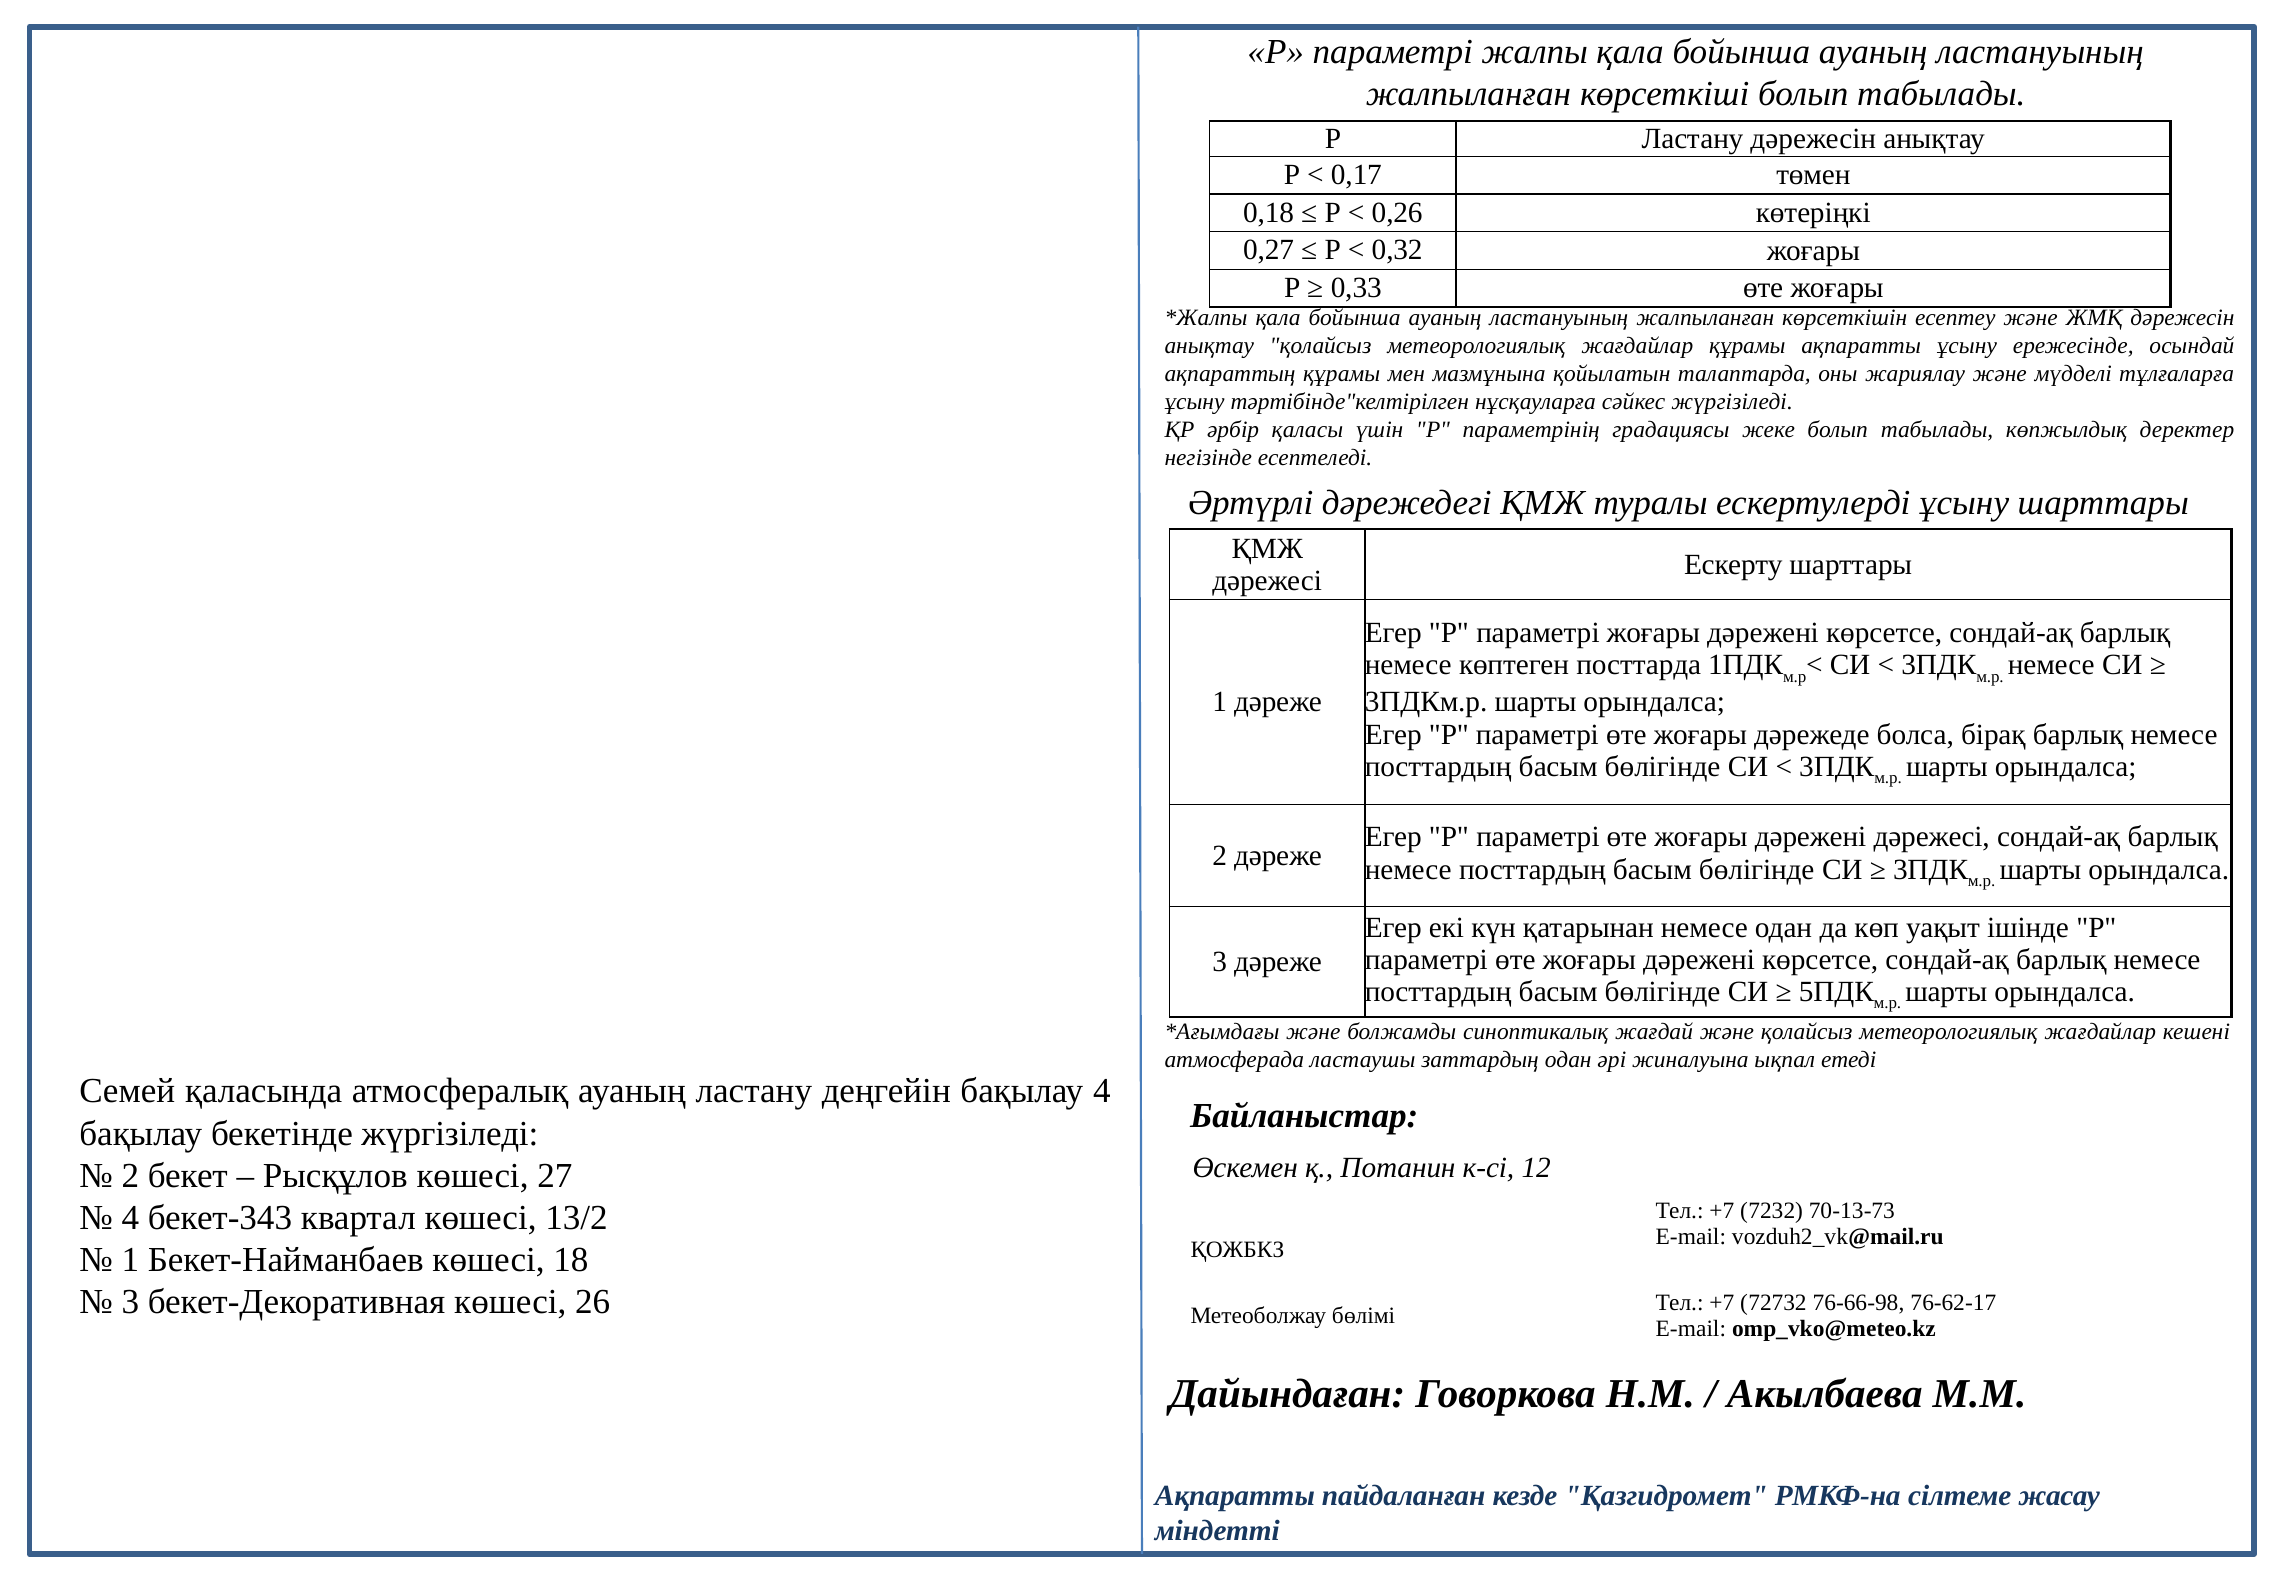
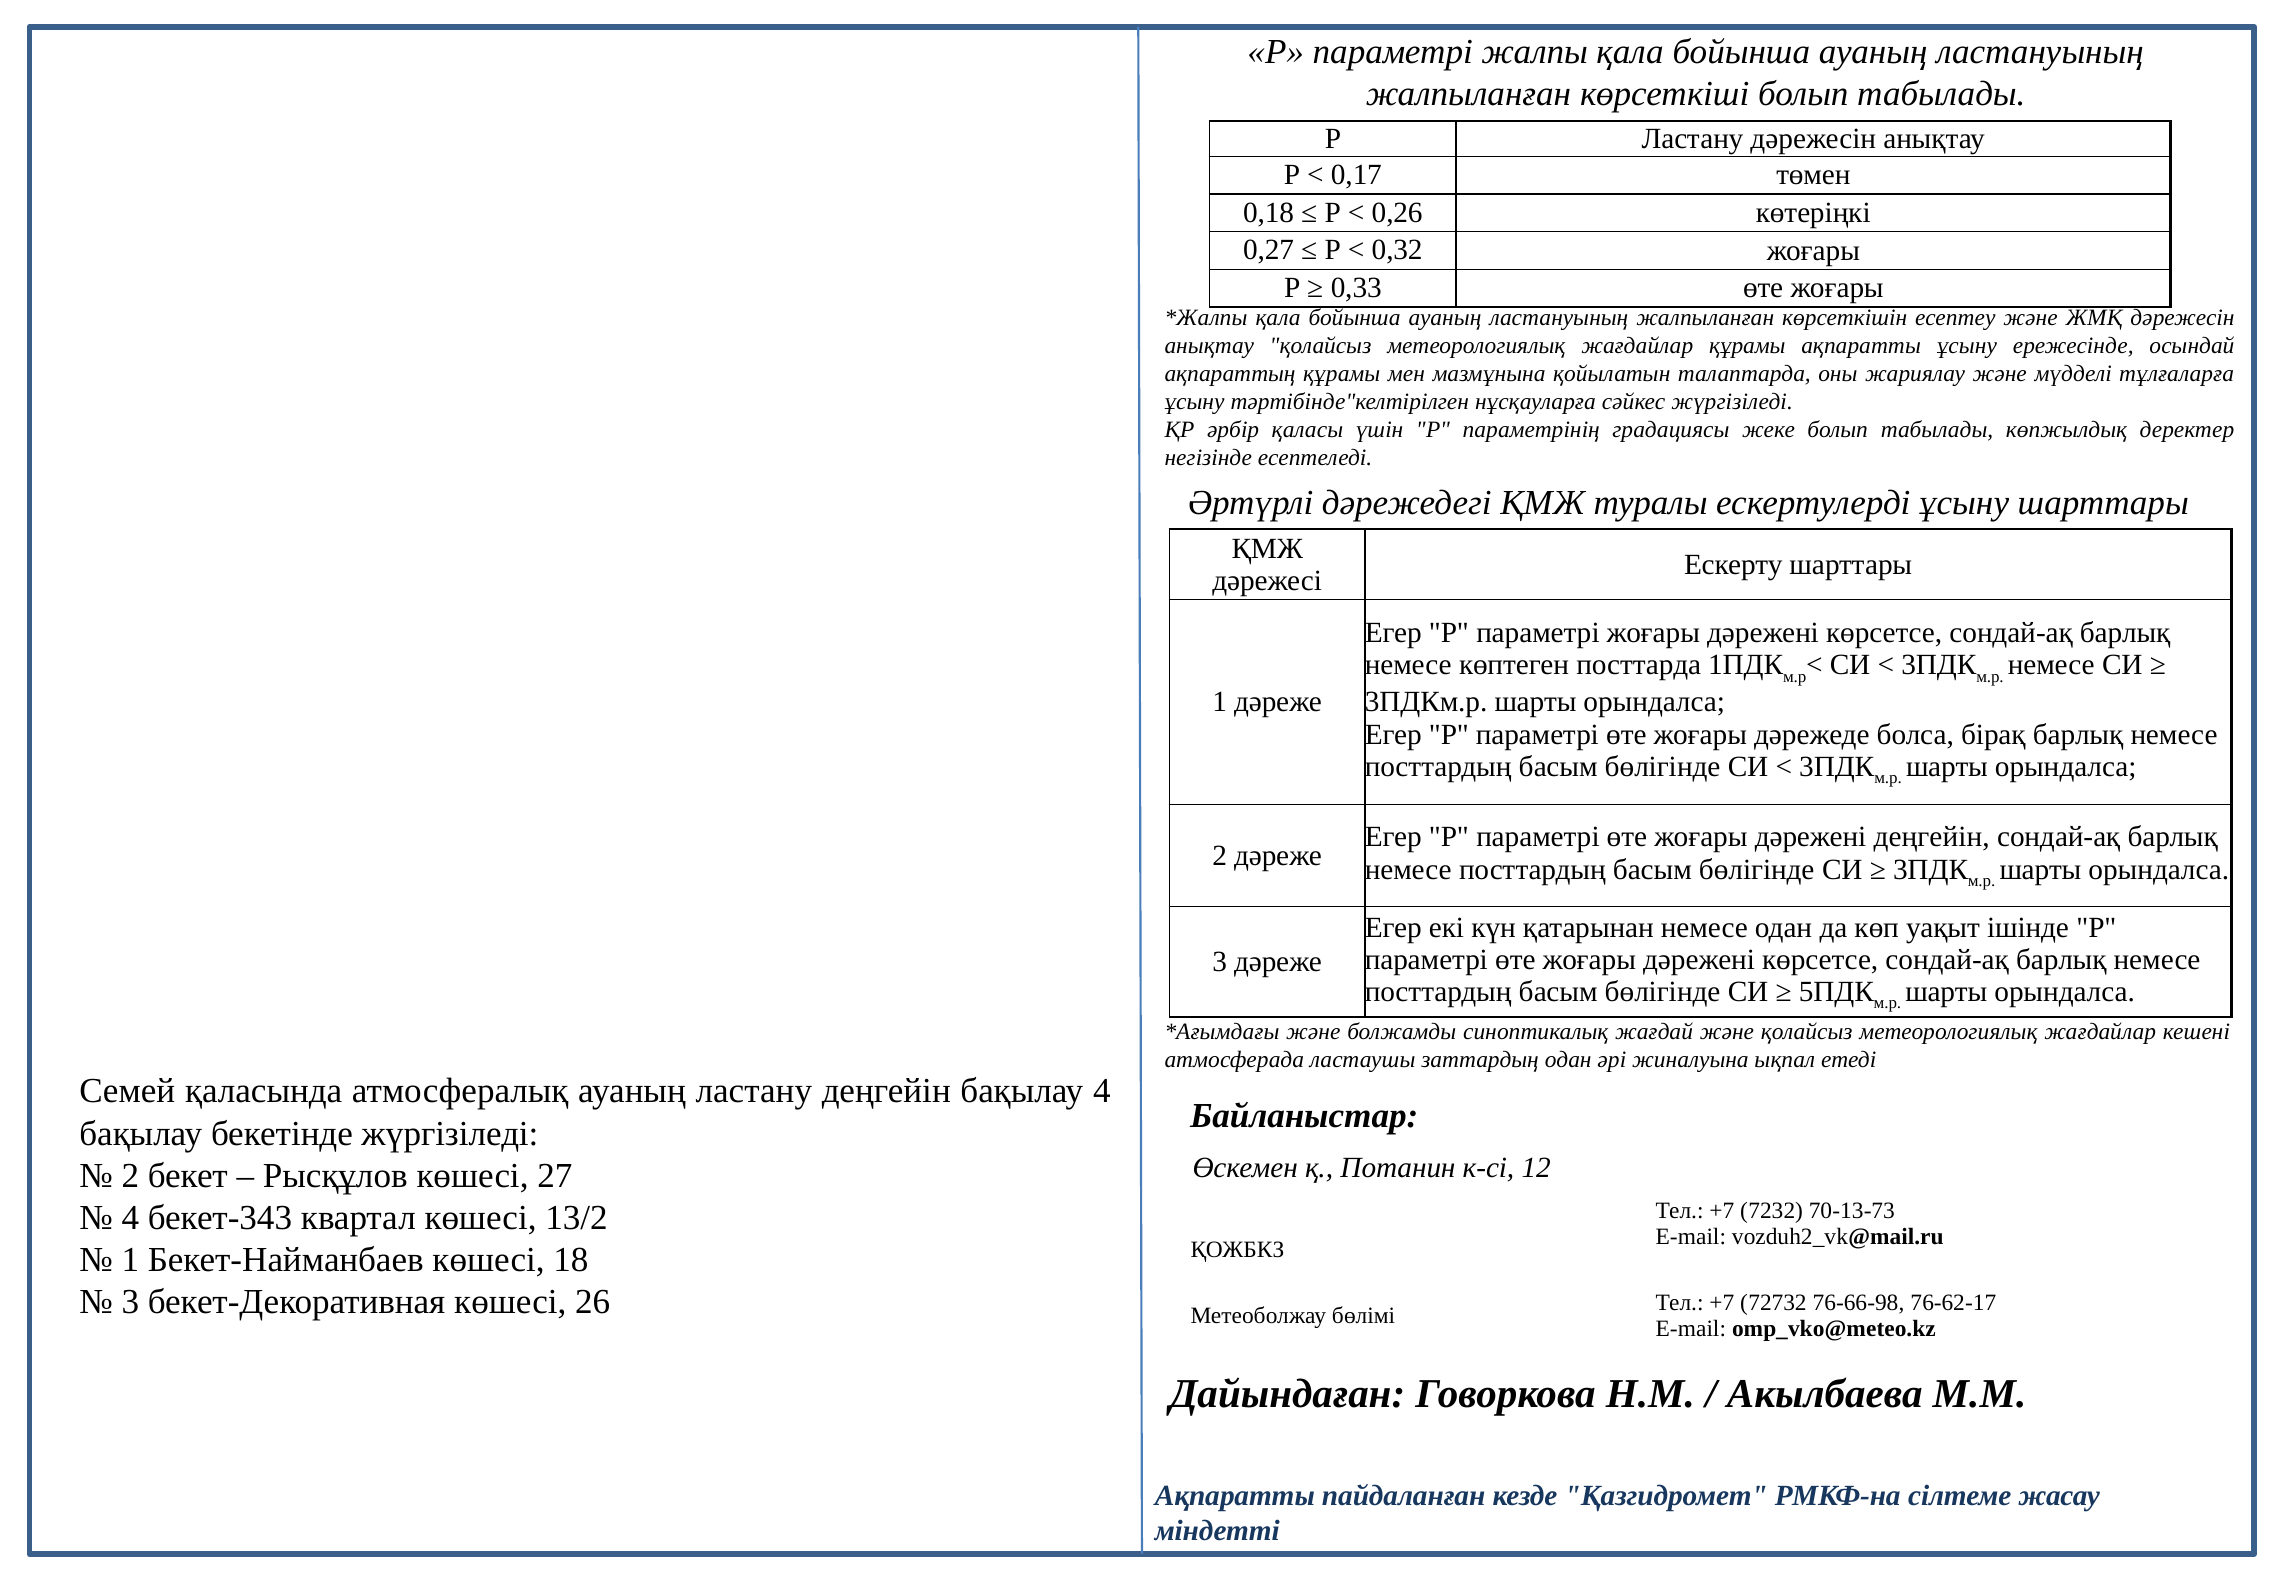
дәрежені дәрежесі: дәрежесі -> деңгейін (1932, 837)
